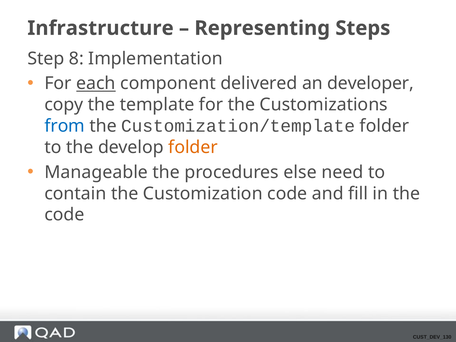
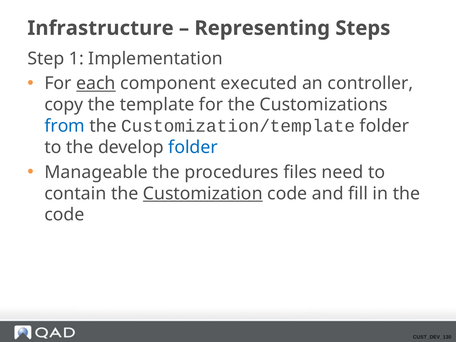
8: 8 -> 1 (76, 59)
delivered: delivered -> executed (259, 83)
developer: developer -> controller (370, 83)
folder colour: orange -> blue (193, 147)
else: else -> files (300, 172)
Customization underline: none -> present (203, 193)
